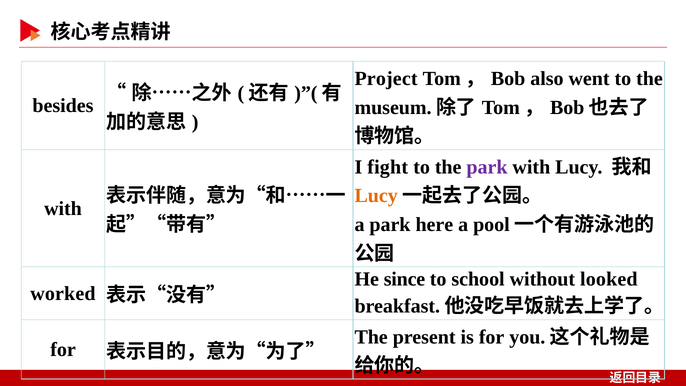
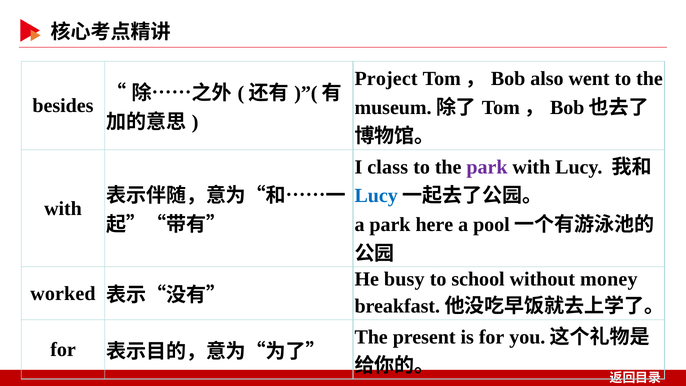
fight: fight -> class (388, 167)
Lucy colour: orange -> blue (376, 196)
since: since -> busy (404, 279)
looked: looked -> money (609, 279)
